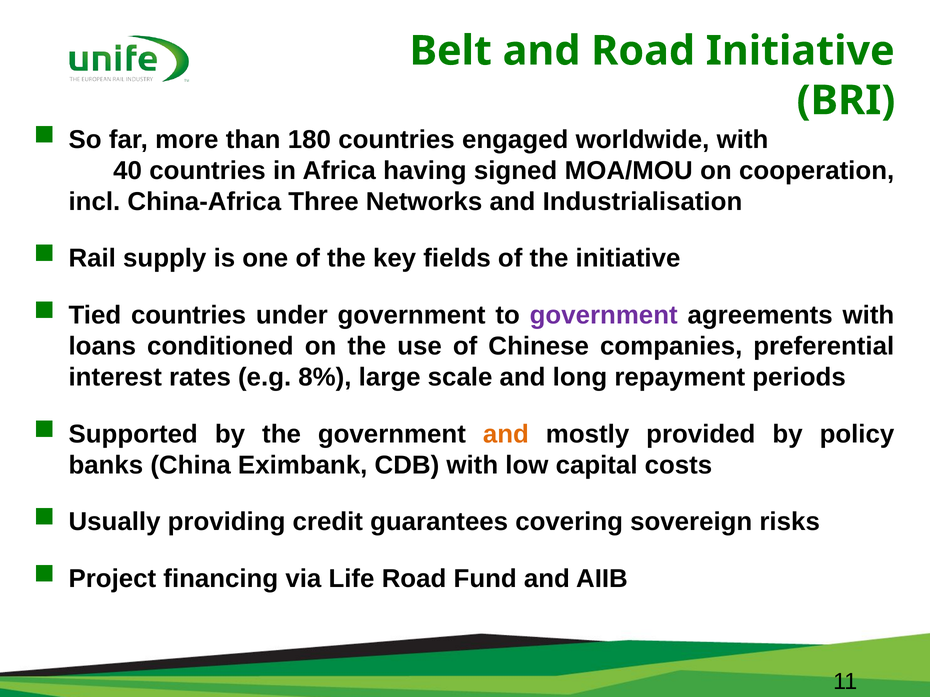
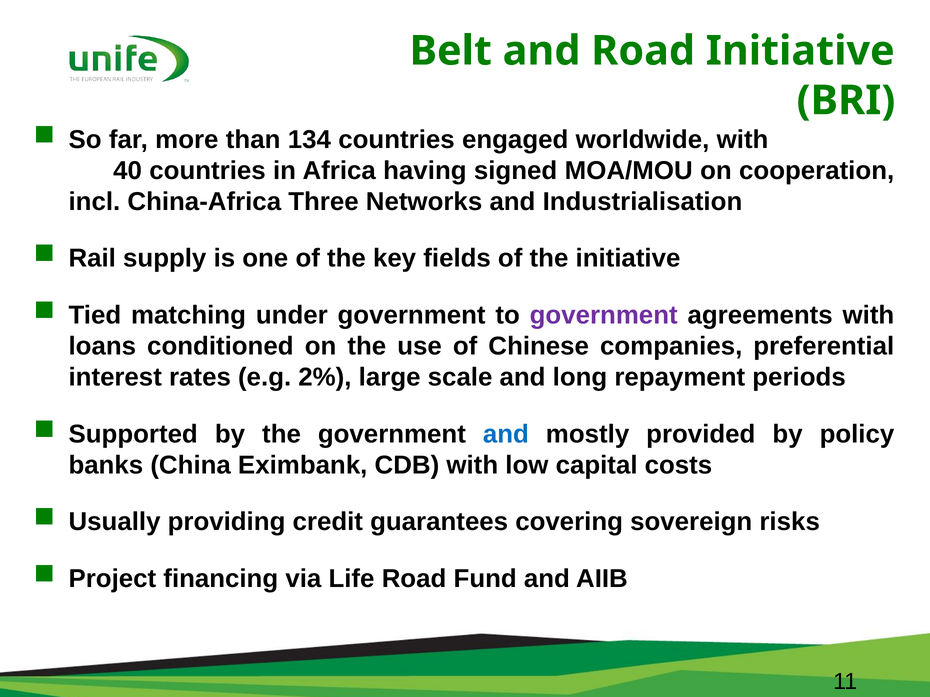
180: 180 -> 134 (309, 140)
Tied countries: countries -> matching (188, 316)
8%: 8% -> 2% (325, 378)
and colour: orange -> blue (506, 434)
